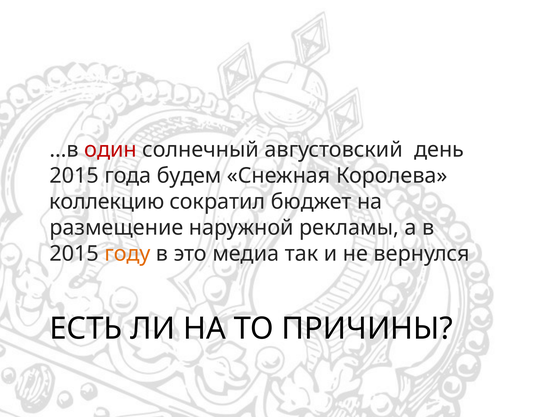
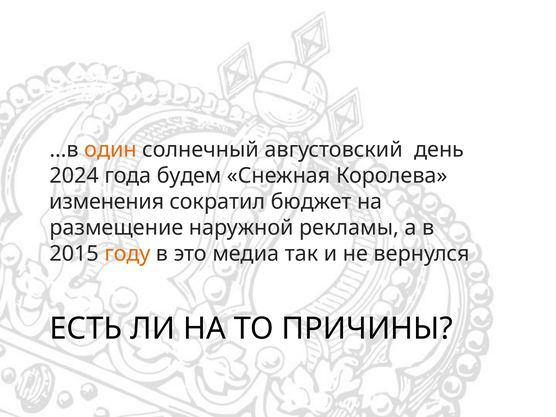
один colour: red -> orange (110, 150)
2015: 2015 -> 2024 (74, 176)
коллекцию: коллекцию -> изменения (107, 202)
